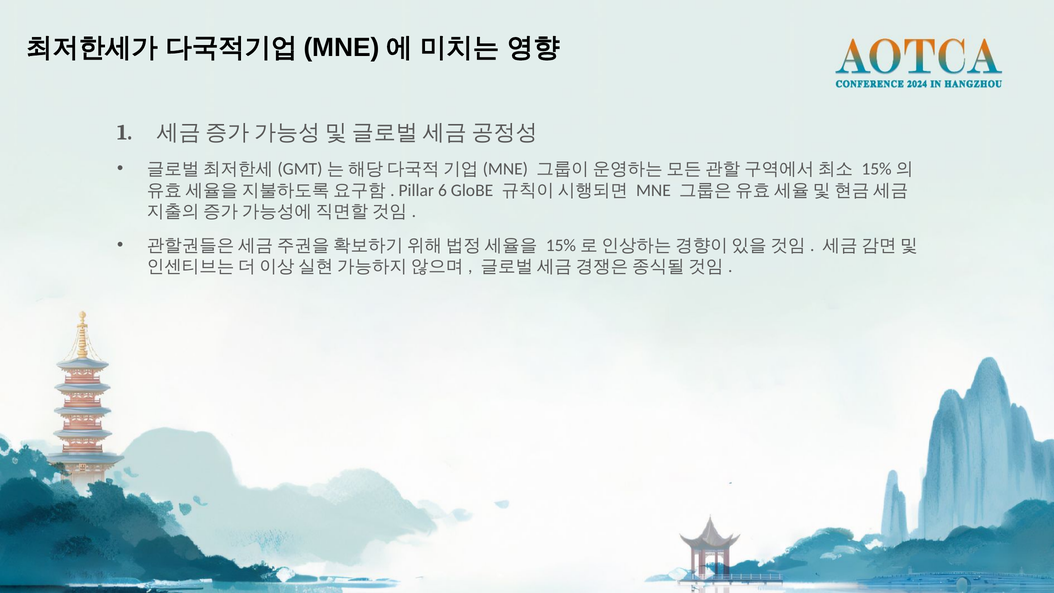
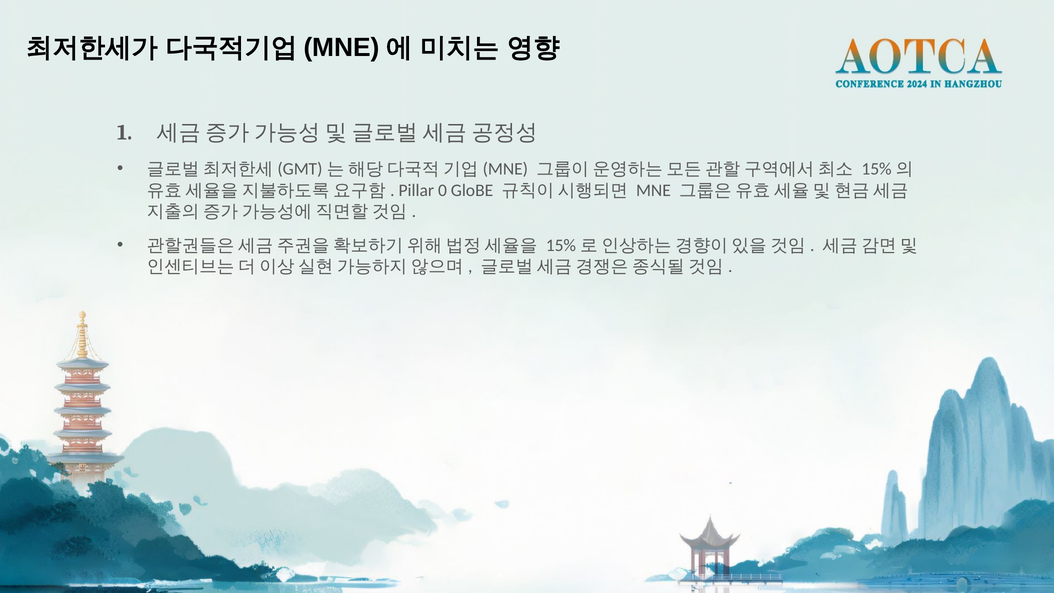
6: 6 -> 0 (443, 190)
